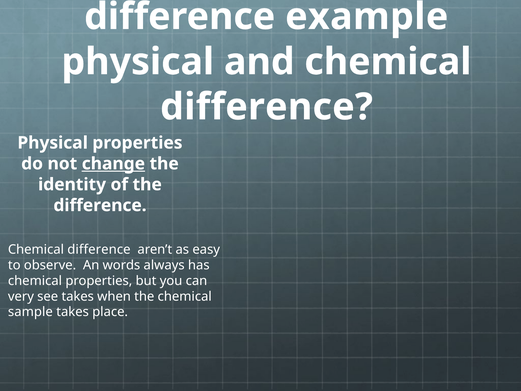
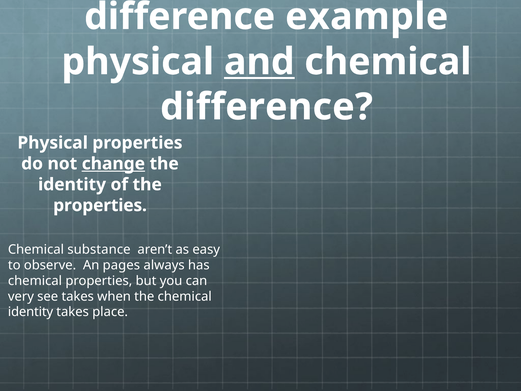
and underline: none -> present (259, 62)
difference: difference -> properties (100, 205)
difference: difference -> substance (99, 249)
words: words -> pages (121, 265)
sample: sample -> identity (31, 312)
